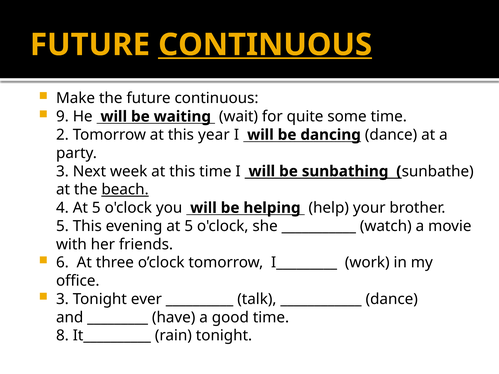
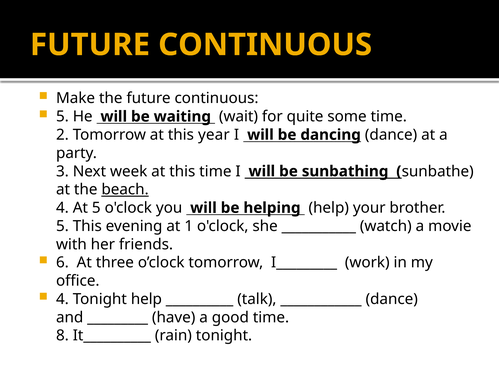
CONTINUOUS underline: present -> none (265, 45)
9: 9 -> 5 (62, 117)
evening at 5: 5 -> 1 (189, 226)
3: 3 -> 4 (62, 299)
Tonight ever: ever -> help (146, 299)
